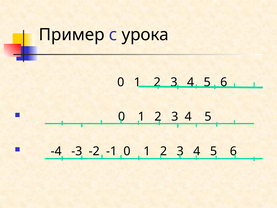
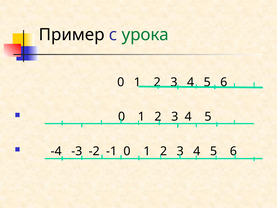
урока colour: black -> green (145, 35)
